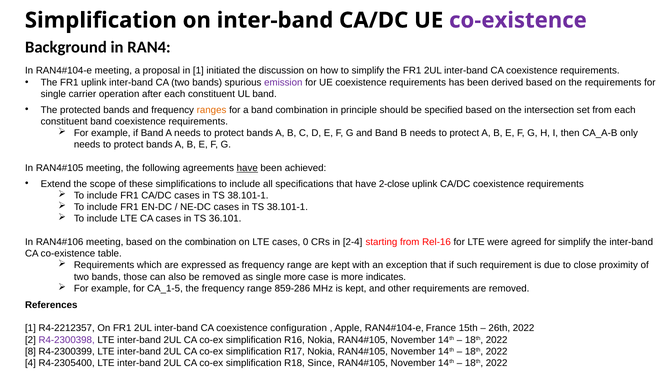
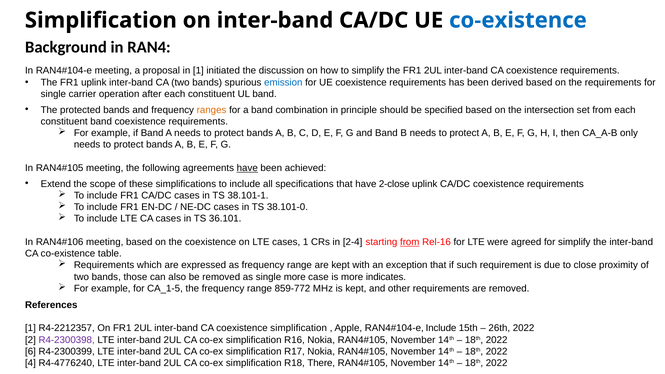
co-existence colour: purple -> blue (518, 20)
emission colour: purple -> blue (283, 82)
38.101-1: 38.101-1 -> 38.101-0 (287, 207)
the combination: combination -> coexistence (211, 242)
cases 0: 0 -> 1 (306, 242)
from underline: none -> present (410, 242)
859-286: 859-286 -> 859-772 (292, 289)
coexistence configuration: configuration -> simplification (299, 328)
France: France -> Include (441, 328)
8: 8 -> 6 (30, 352)
R4-2305400: R4-2305400 -> R4-4776240 (67, 363)
Since: Since -> There (321, 363)
